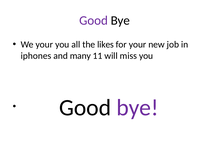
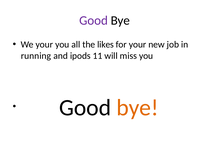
iphones: iphones -> running (36, 56)
many: many -> ipods (80, 56)
bye colour: purple -> orange (137, 108)
